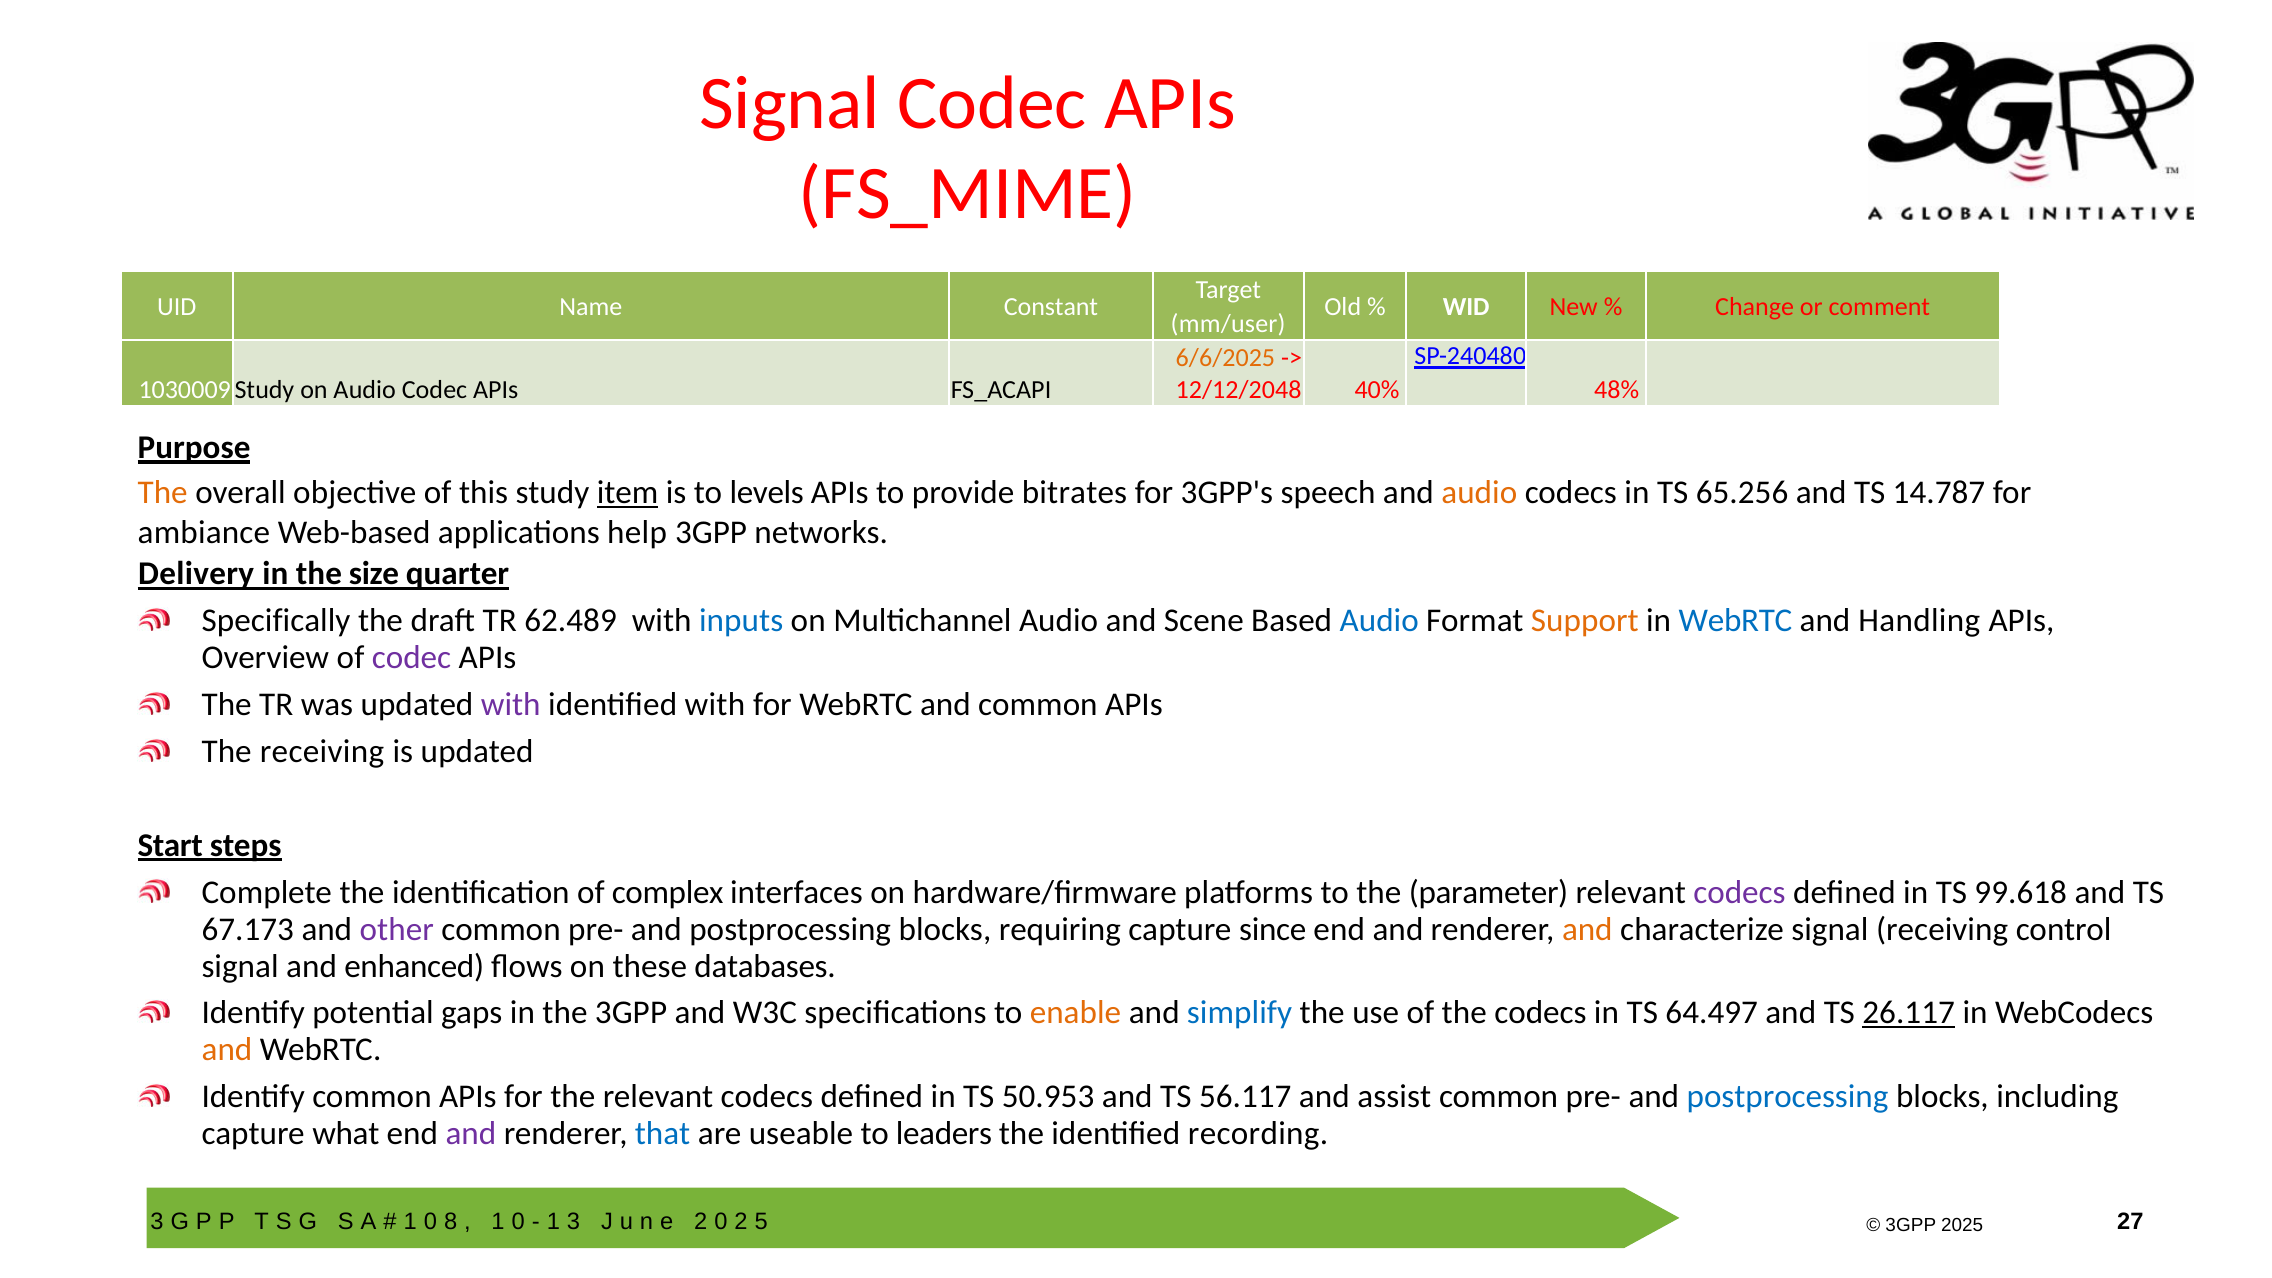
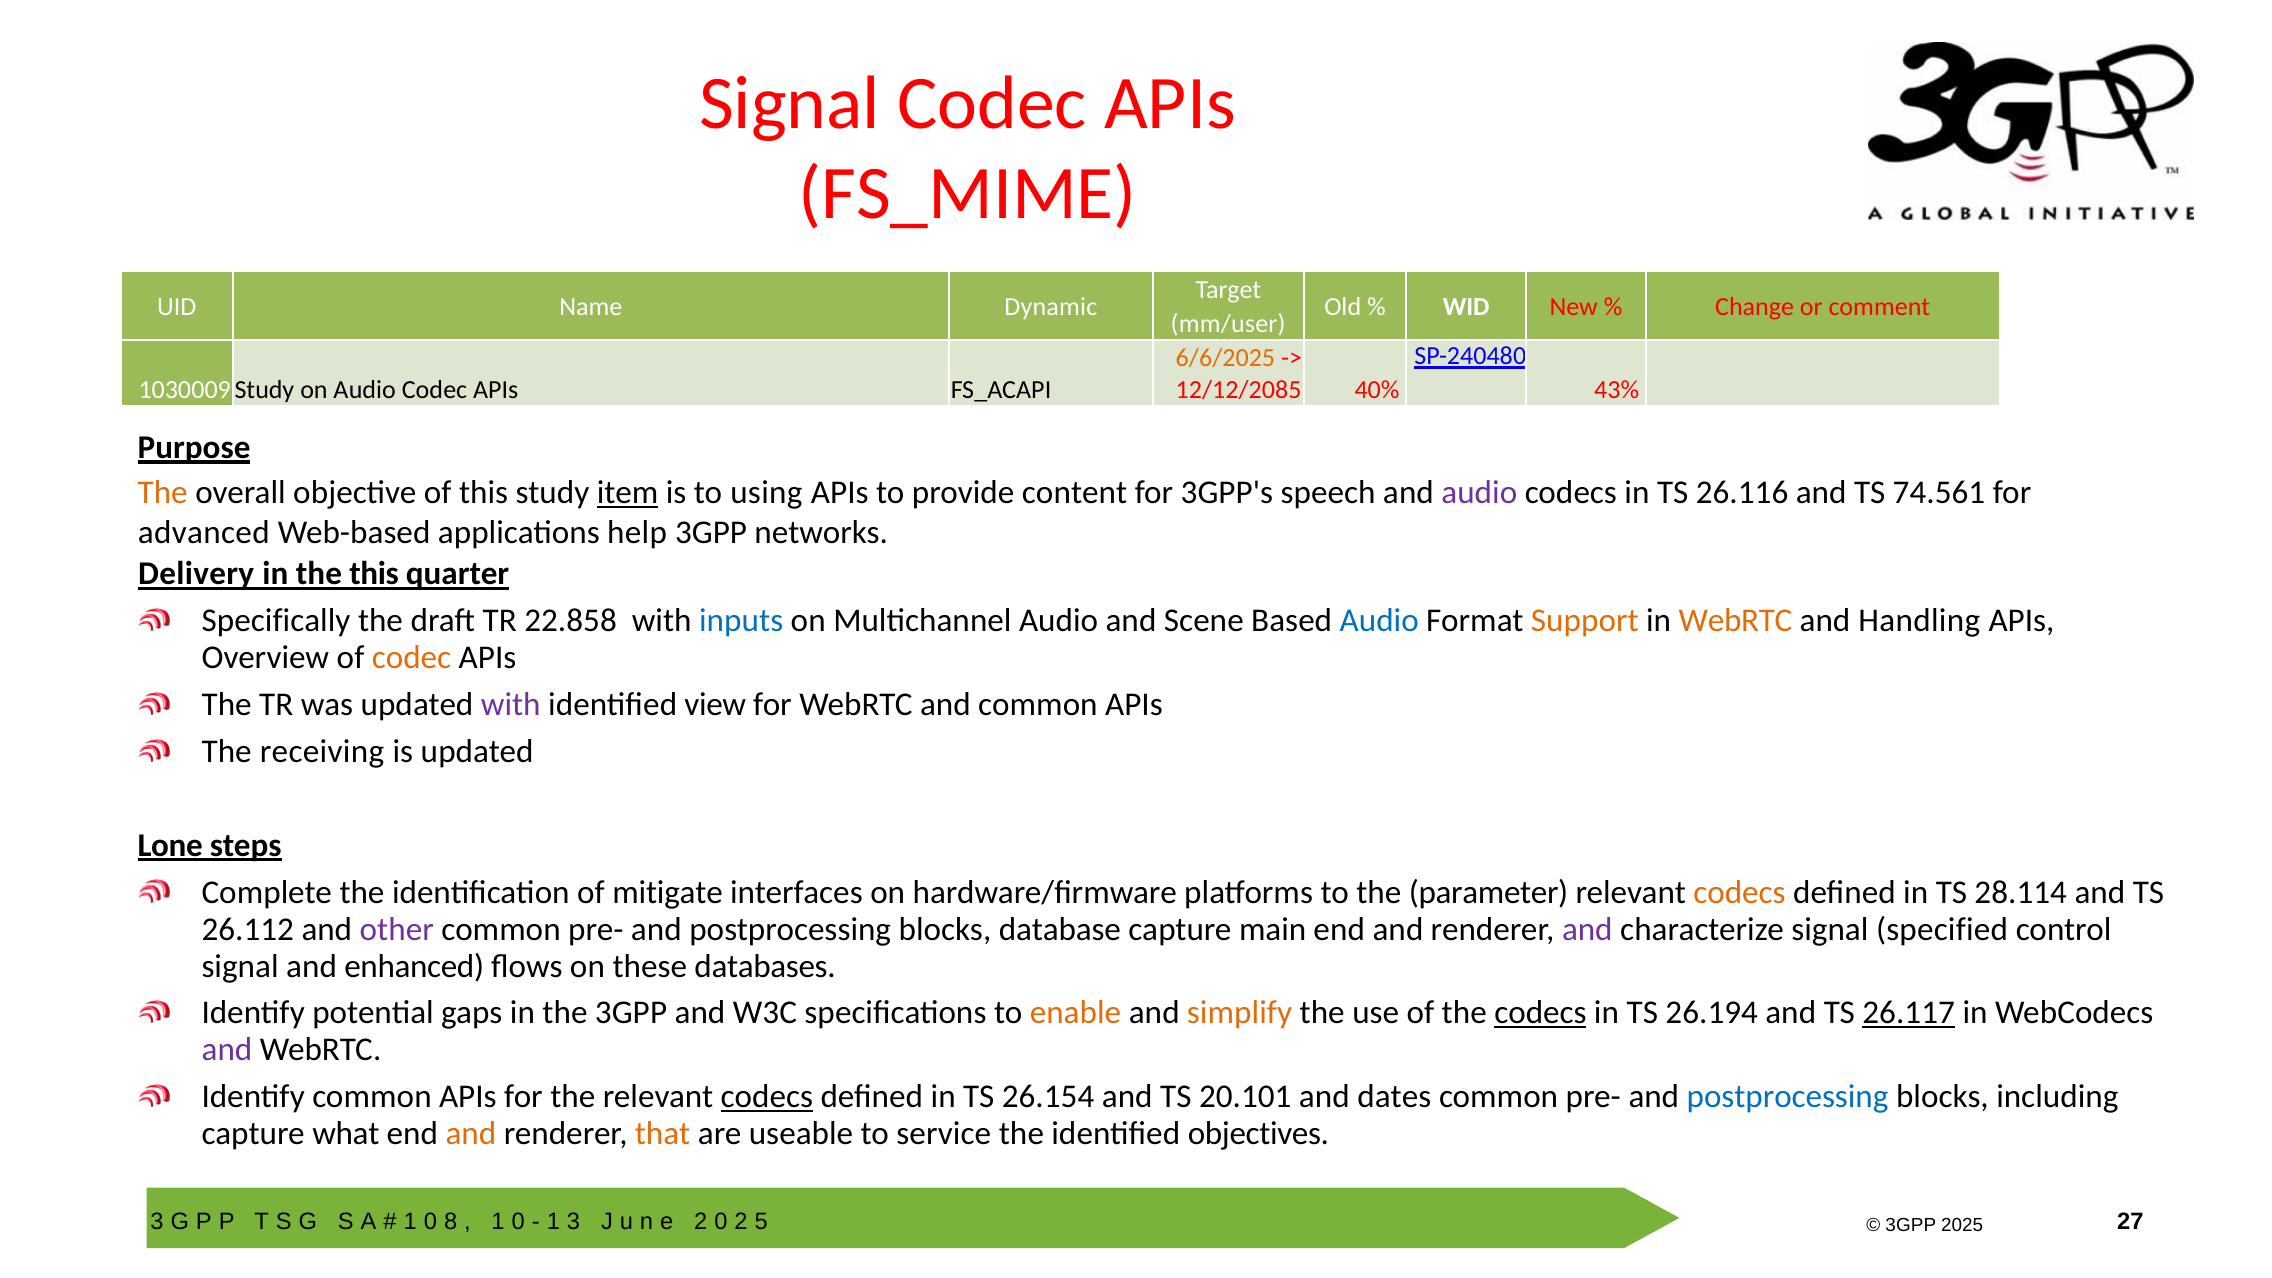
Constant: Constant -> Dynamic (1051, 307)
12/12/2048: 12/12/2048 -> 12/12/2085 (1239, 390)
48%: 48% -> 43% (1617, 390)
levels: levels -> using (766, 493)
bitrates: bitrates -> content (1075, 493)
audio colour: orange -> purple (1479, 493)
65.256: 65.256 -> 26.116 (1742, 493)
14.787: 14.787 -> 74.561 (1939, 493)
ambiance: ambiance -> advanced (204, 533)
the size: size -> this (374, 574)
62.489: 62.489 -> 22.858 (571, 621)
WebRTC colour: blue -> orange (1736, 621)
codec colour: purple -> orange (412, 658)
identified with: with -> view (715, 705)
Start: Start -> Lone (170, 845)
complex: complex -> mitigate (668, 892)
codecs colour: purple -> orange (1740, 892)
99.618: 99.618 -> 28.114 (2021, 892)
67.173: 67.173 -> 26.112 (248, 929)
requiring: requiring -> database (1060, 929)
since: since -> main (1273, 929)
and colour: orange -> purple (1587, 929)
signal receiving: receiving -> specified (1942, 929)
simplify colour: blue -> orange (1240, 1013)
codecs underline: none -> present (1540, 1013)
64.497: 64.497 -> 26.194 (1712, 1013)
and colour: orange -> purple (227, 1050)
codecs underline: none -> present (767, 1097)
50.953: 50.953 -> 26.154 (1048, 1097)
56.117: 56.117 -> 20.101 (1245, 1097)
assist: assist -> dates (1394, 1097)
and colour: purple -> orange (471, 1134)
that colour: blue -> orange (663, 1134)
leaders: leaders -> service (944, 1134)
recording: recording -> objectives (1258, 1134)
